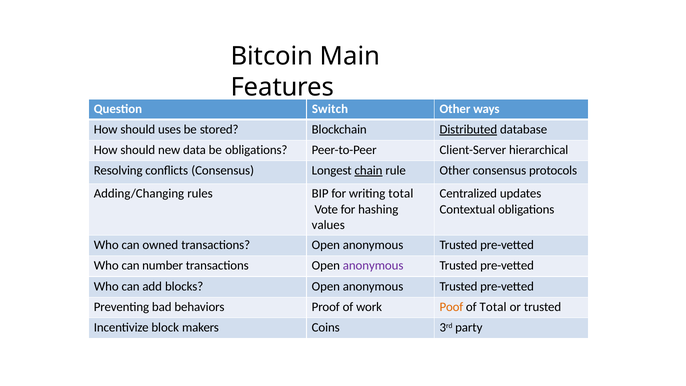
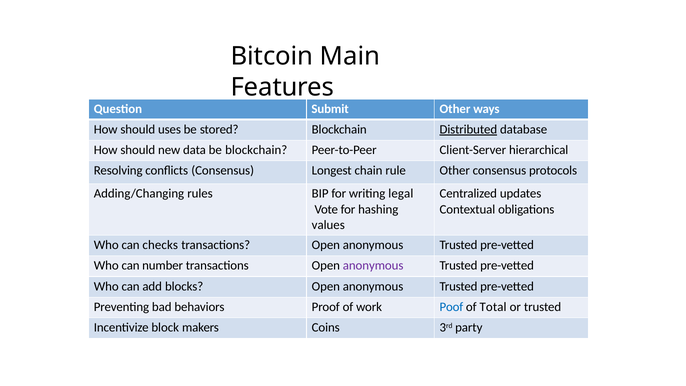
Switch: Switch -> Submit (330, 109)
be obligations: obligations -> blockchain (256, 150)
chain underline: present -> none (369, 171)
writing total: total -> legal (401, 194)
owned: owned -> checks (160, 245)
Poof colour: orange -> blue (451, 307)
